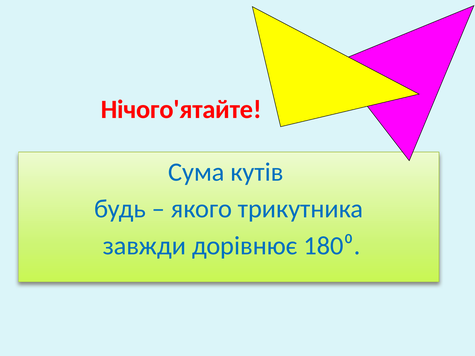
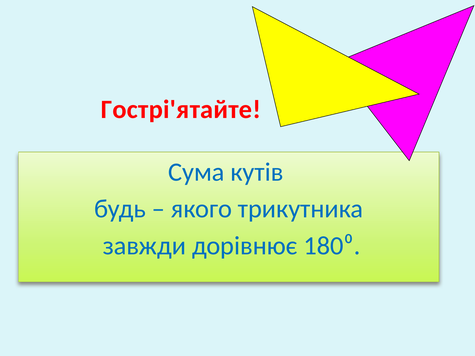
Нічого'ятайте: Нічого'ятайте -> Гострі'ятайте (181, 109)
